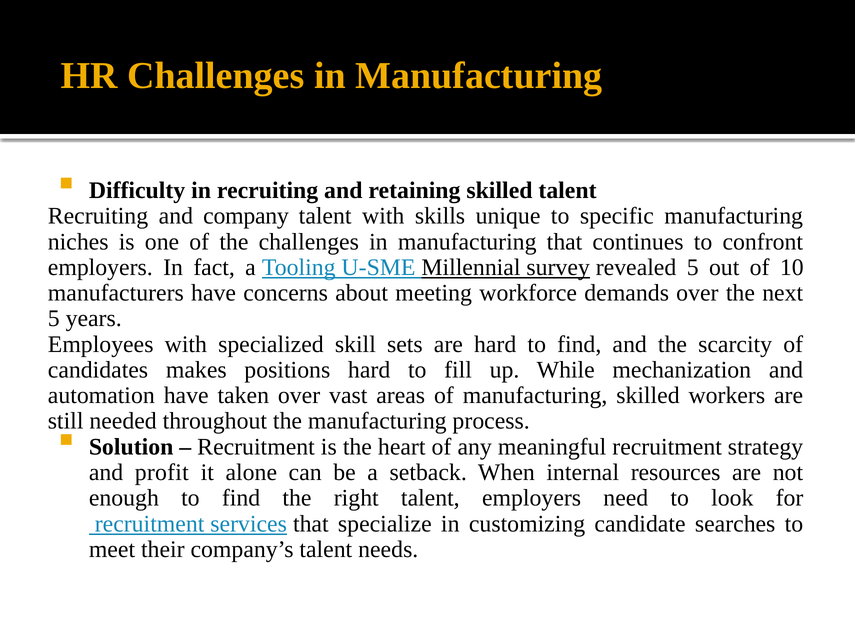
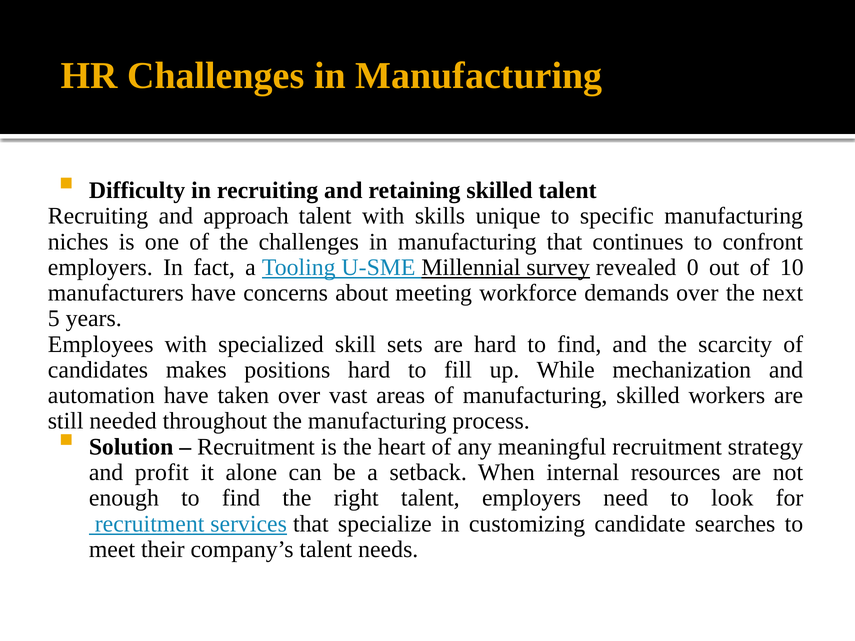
company: company -> approach (246, 216)
revealed 5: 5 -> 0 (693, 267)
